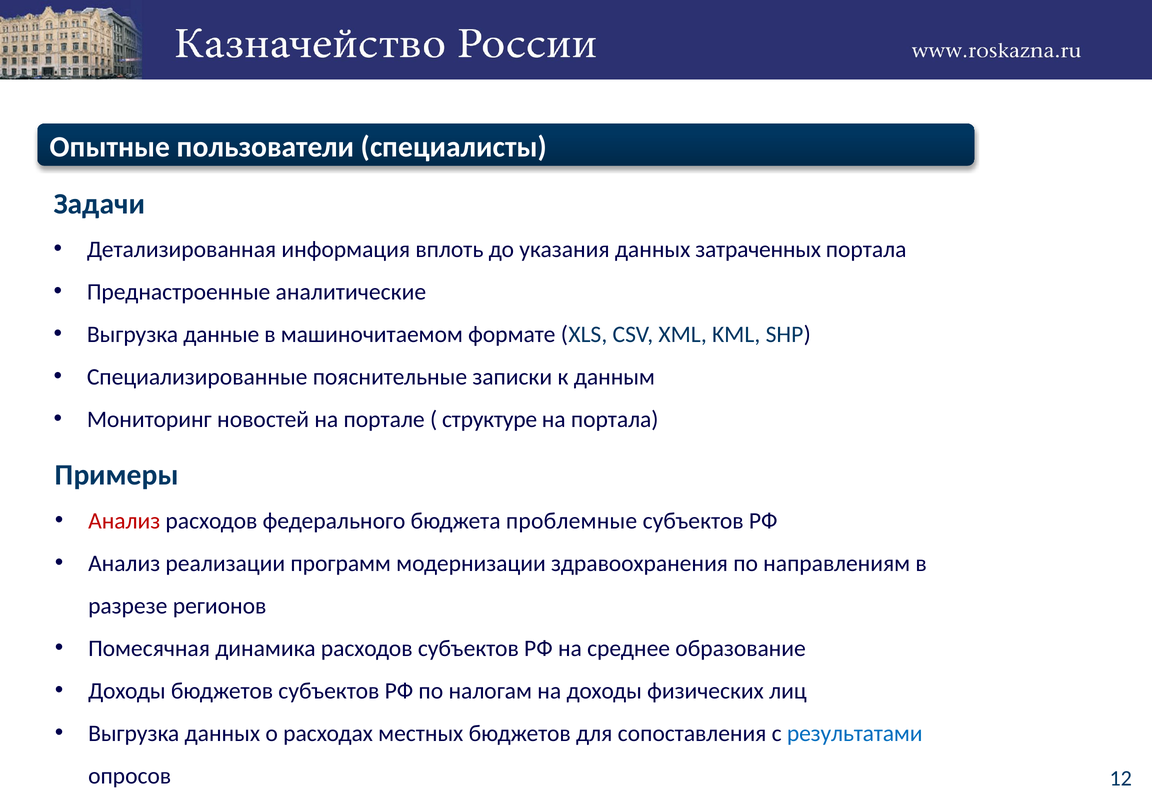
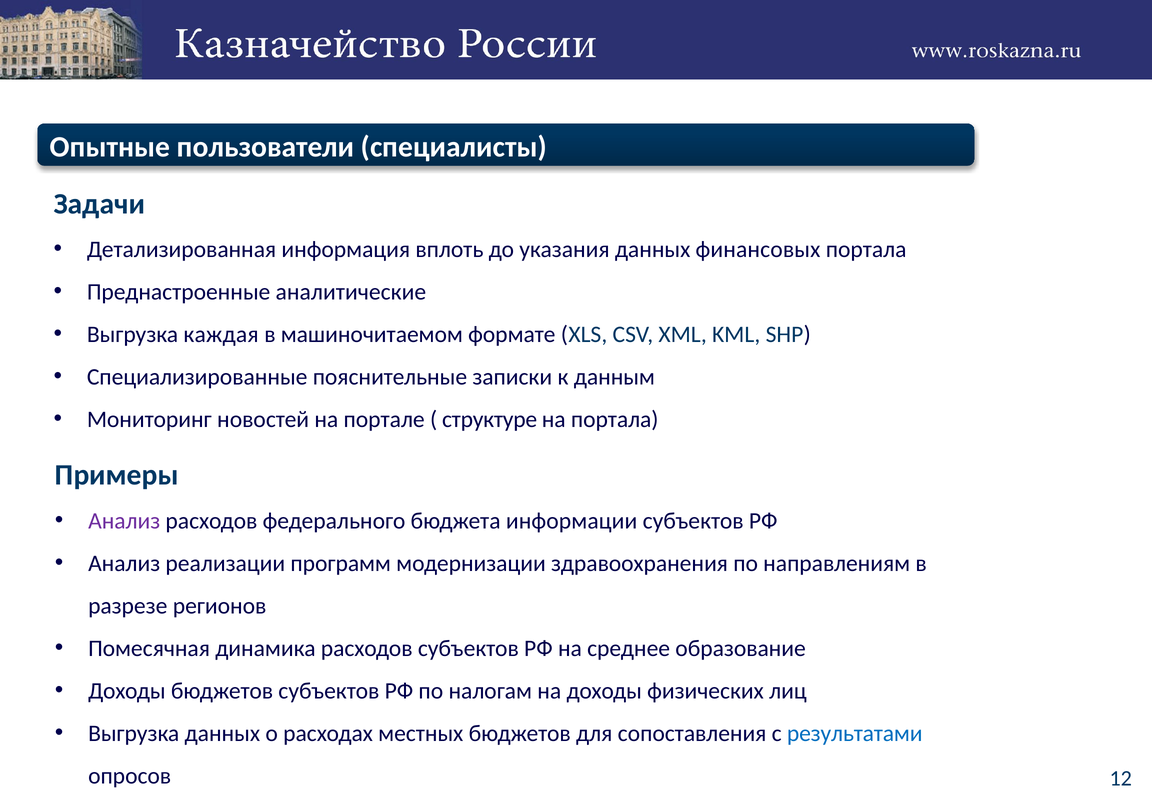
затраченных: затраченных -> финансовых (758, 249)
данные: данные -> каждая (221, 334)
Анализ colour: red -> purple (124, 521)
проблемные: проблемные -> информации (572, 521)
